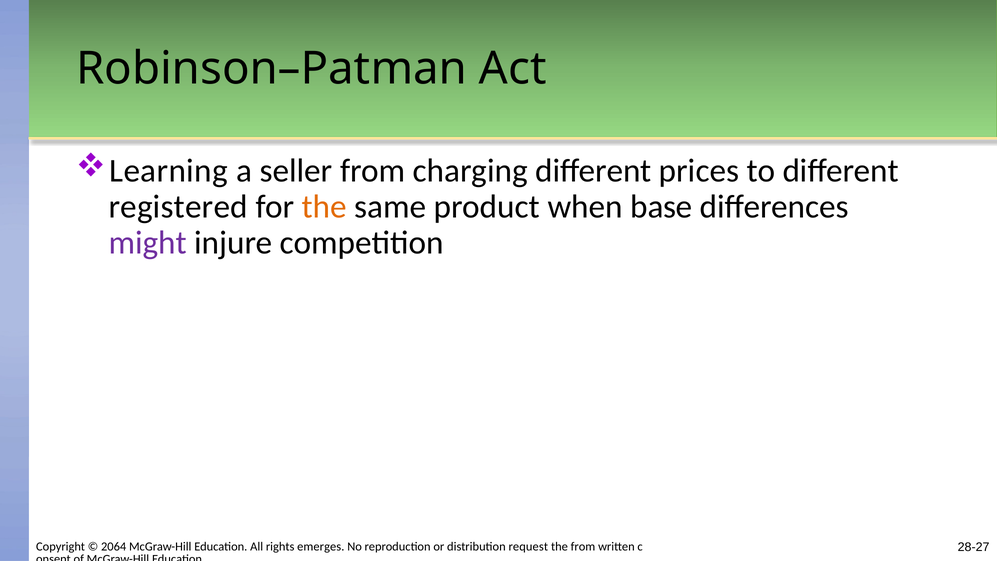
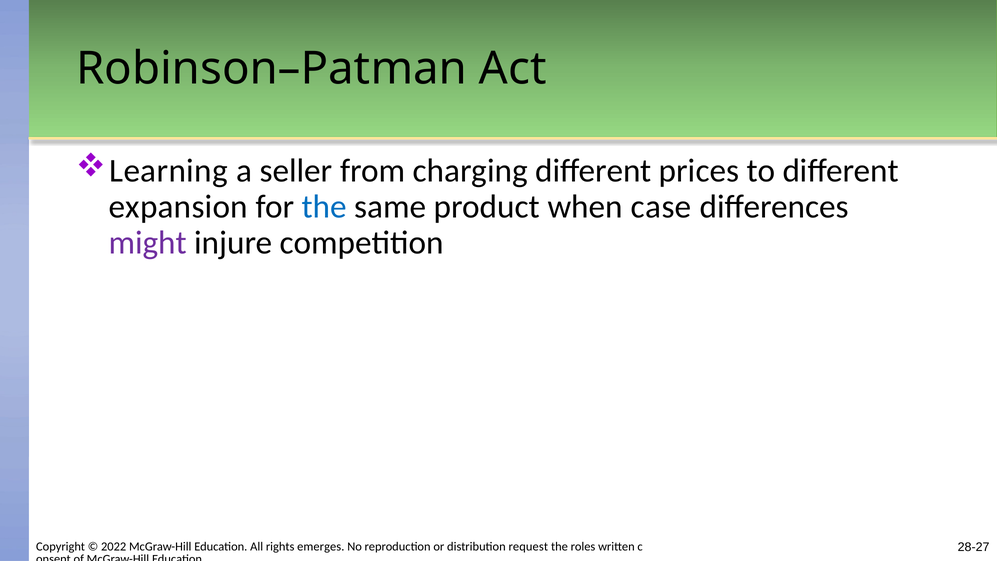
registered: registered -> expansion (178, 207)
the colour: orange -> blue (324, 207)
base: base -> case (661, 207)
2064: 2064 -> 2022 (114, 547)
the from: from -> roles (583, 547)
